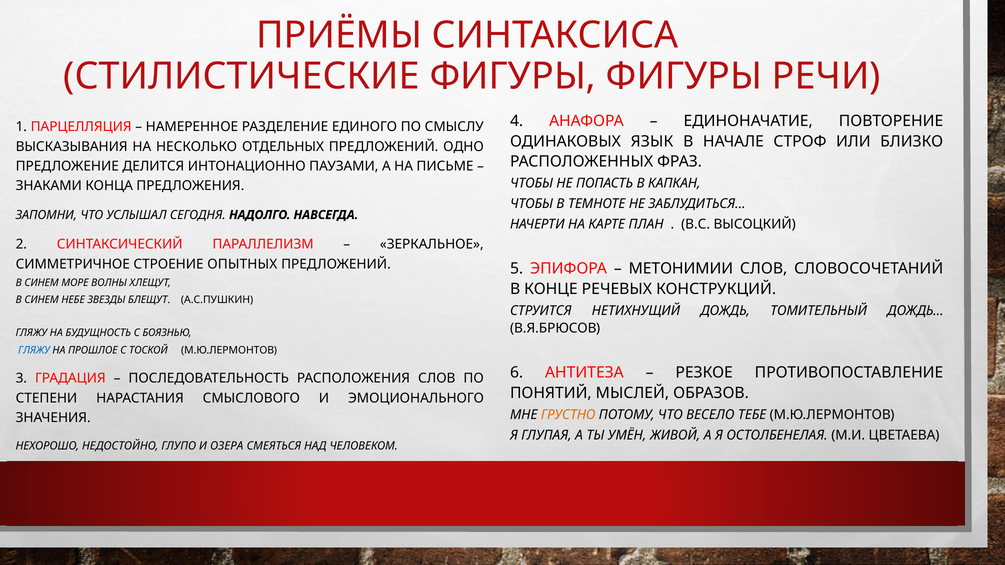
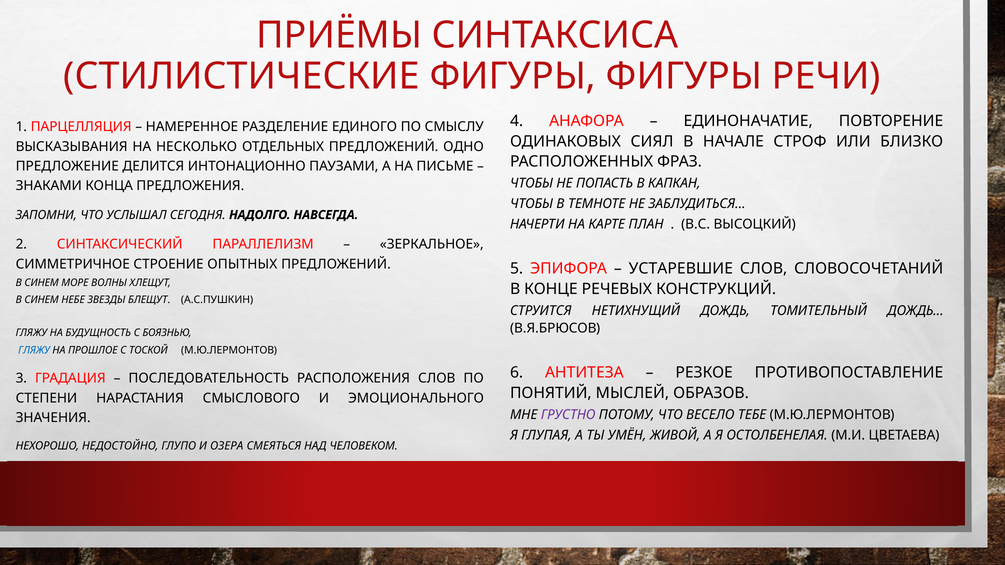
ЯЗЫК: ЯЗЫК -> СИЯЛ (652, 142)
МЕТОНИМИИ: МЕТОНИМИИ -> УСТАРЕВШИЕ (681, 269)
ГРУСТНО colour: orange -> purple (568, 415)
